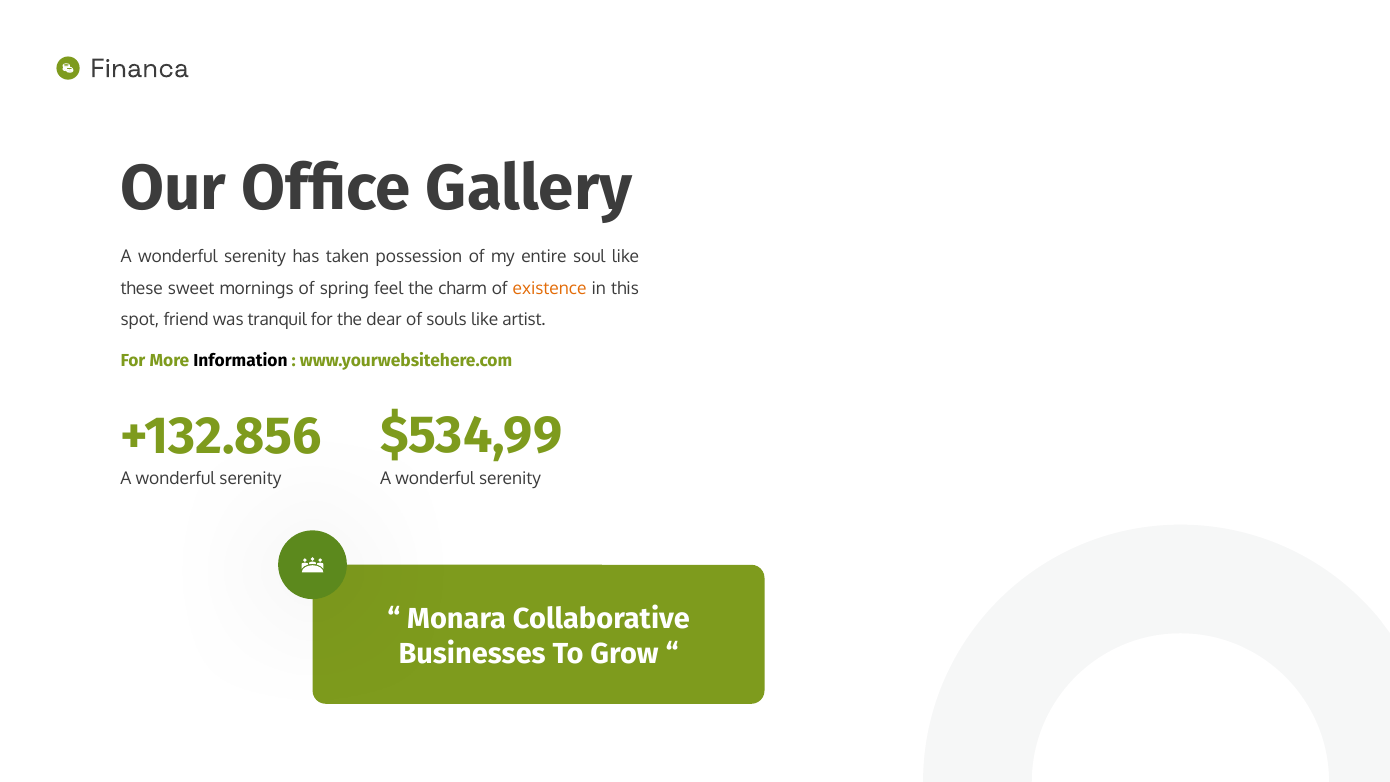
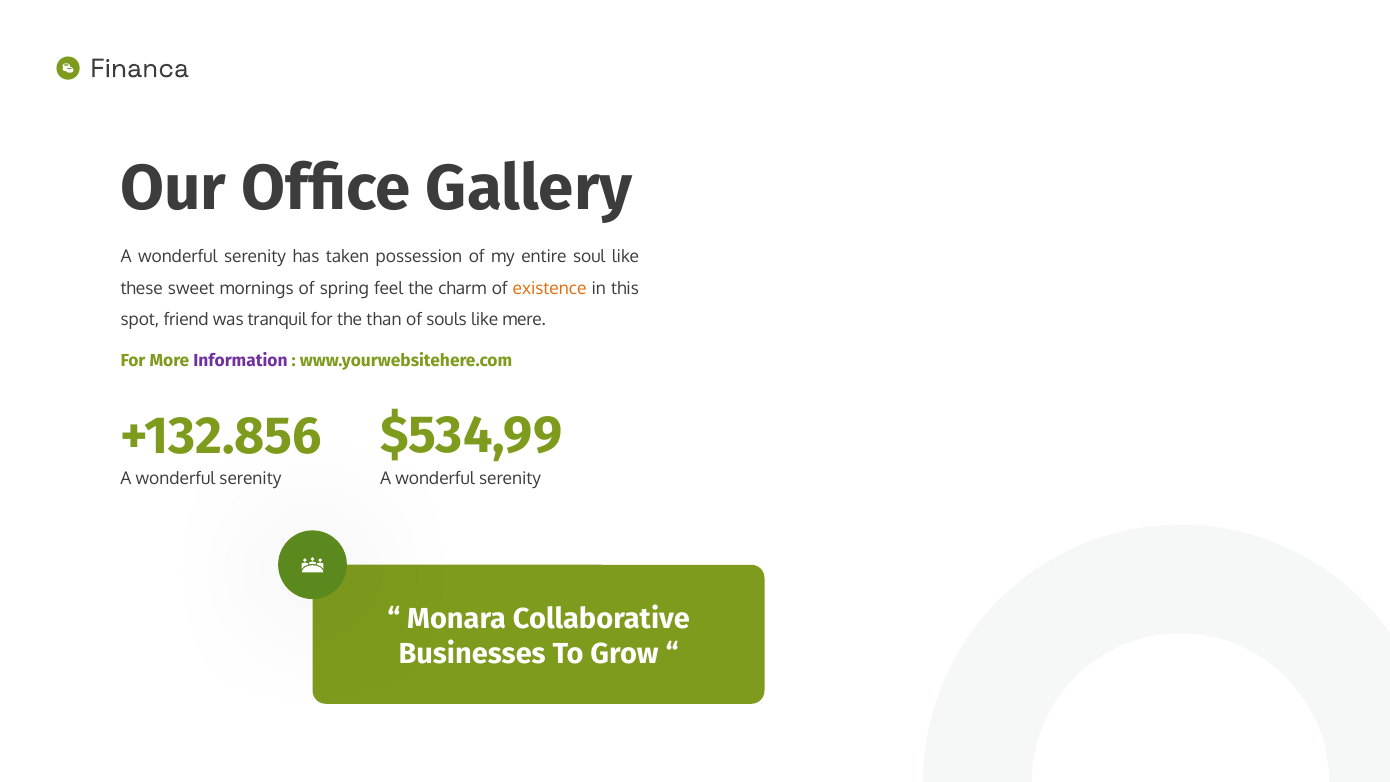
dear: dear -> than (384, 320)
artist: artist -> mere (524, 320)
Information colour: black -> purple (241, 361)
